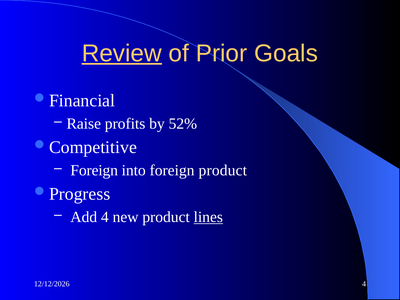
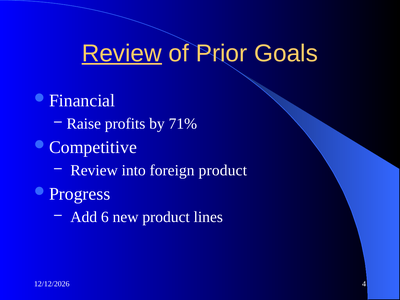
52%: 52% -> 71% (183, 124)
Foreign: Foreign -> Review (94, 170)
Add 4: 4 -> 6 (105, 217)
lines underline: present -> none (208, 217)
